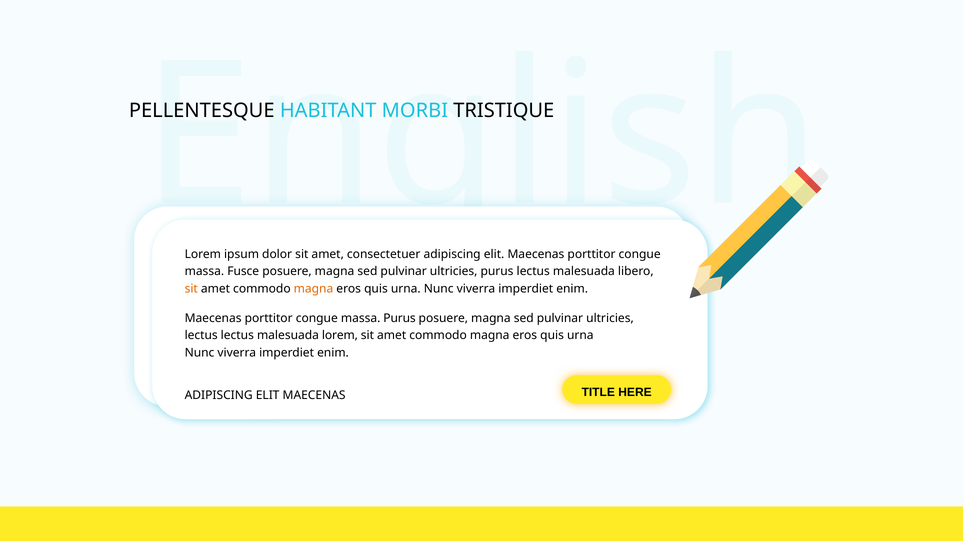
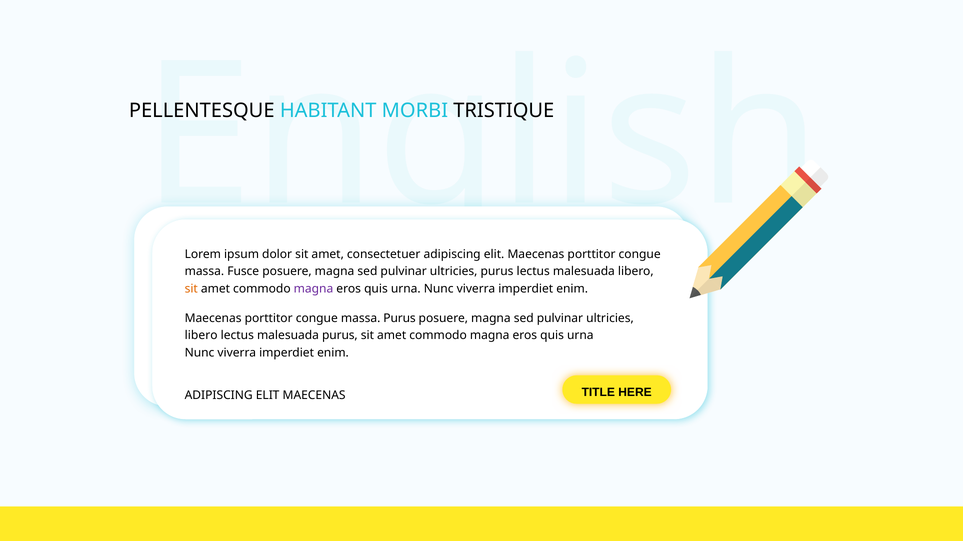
magna colour: orange -> purple (313, 289)
lectus: lectus -> libero (201, 336)
malesuada lorem: lorem -> purus (340, 336)
